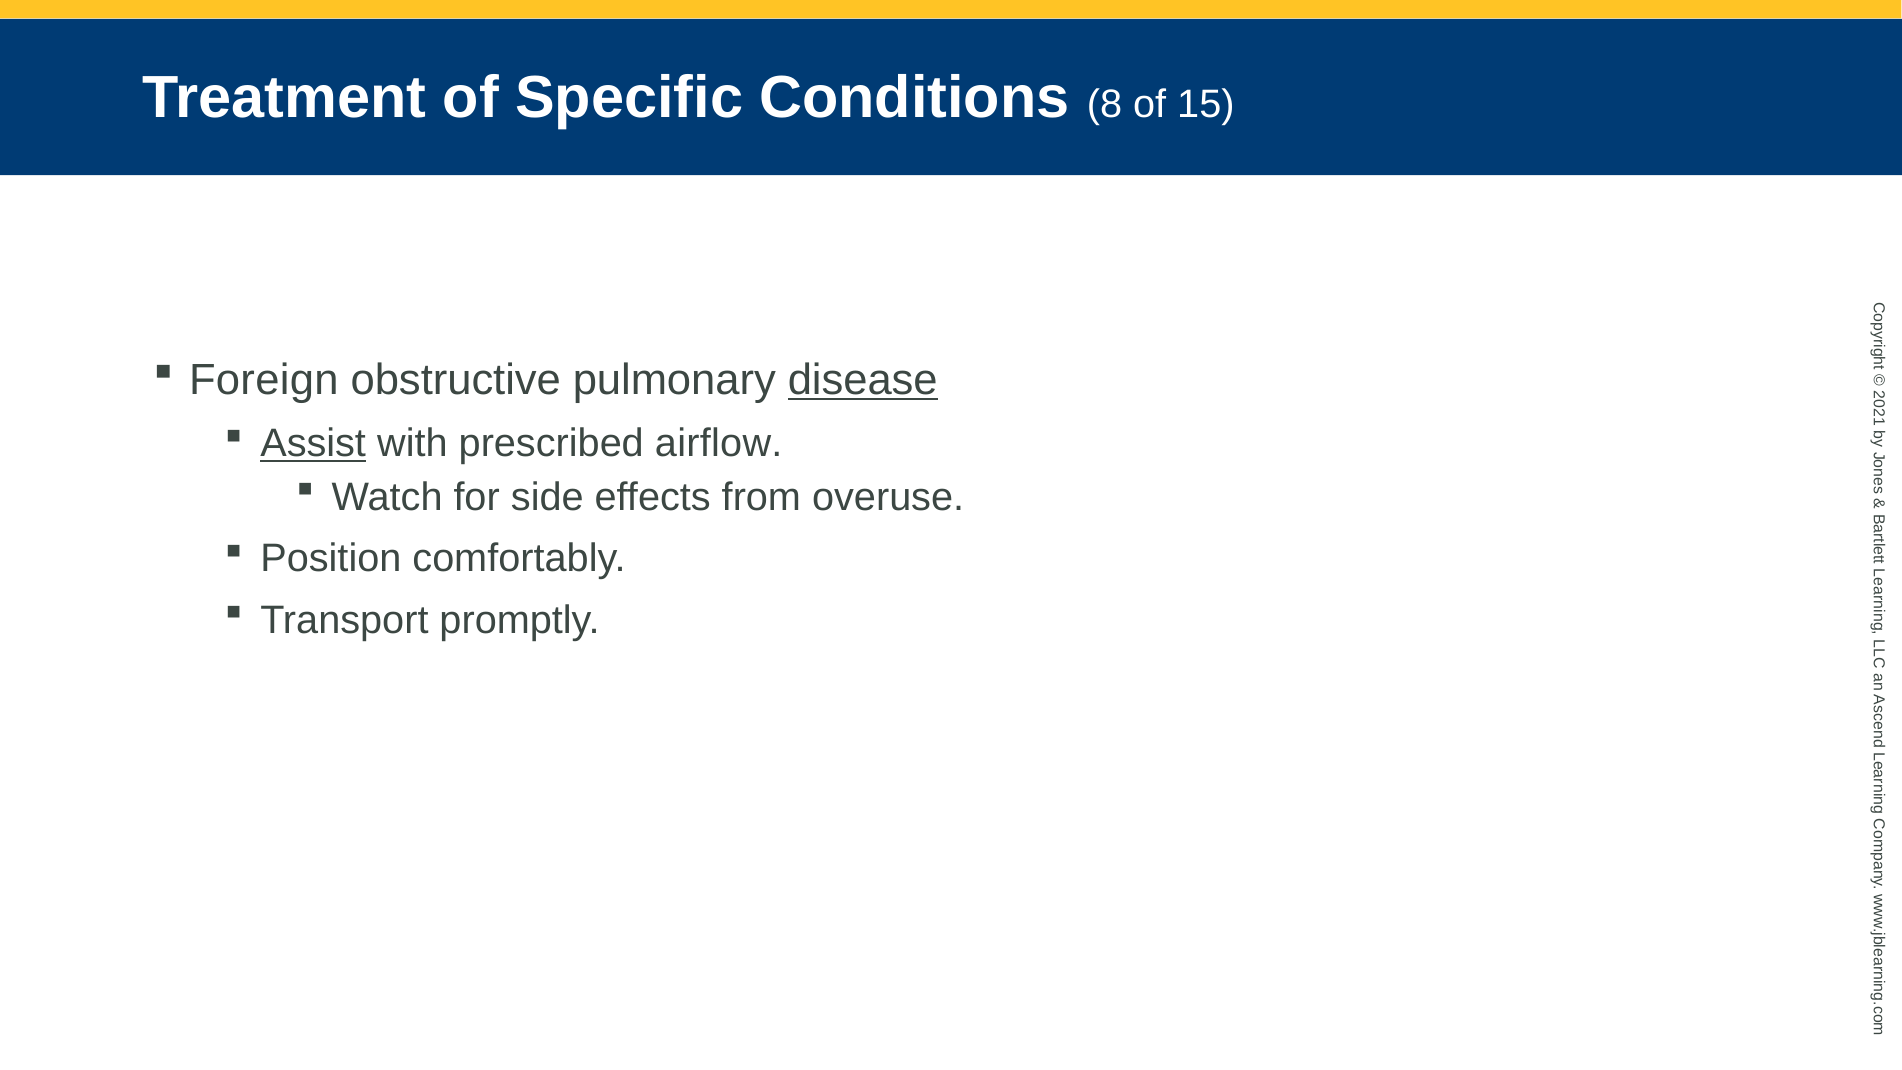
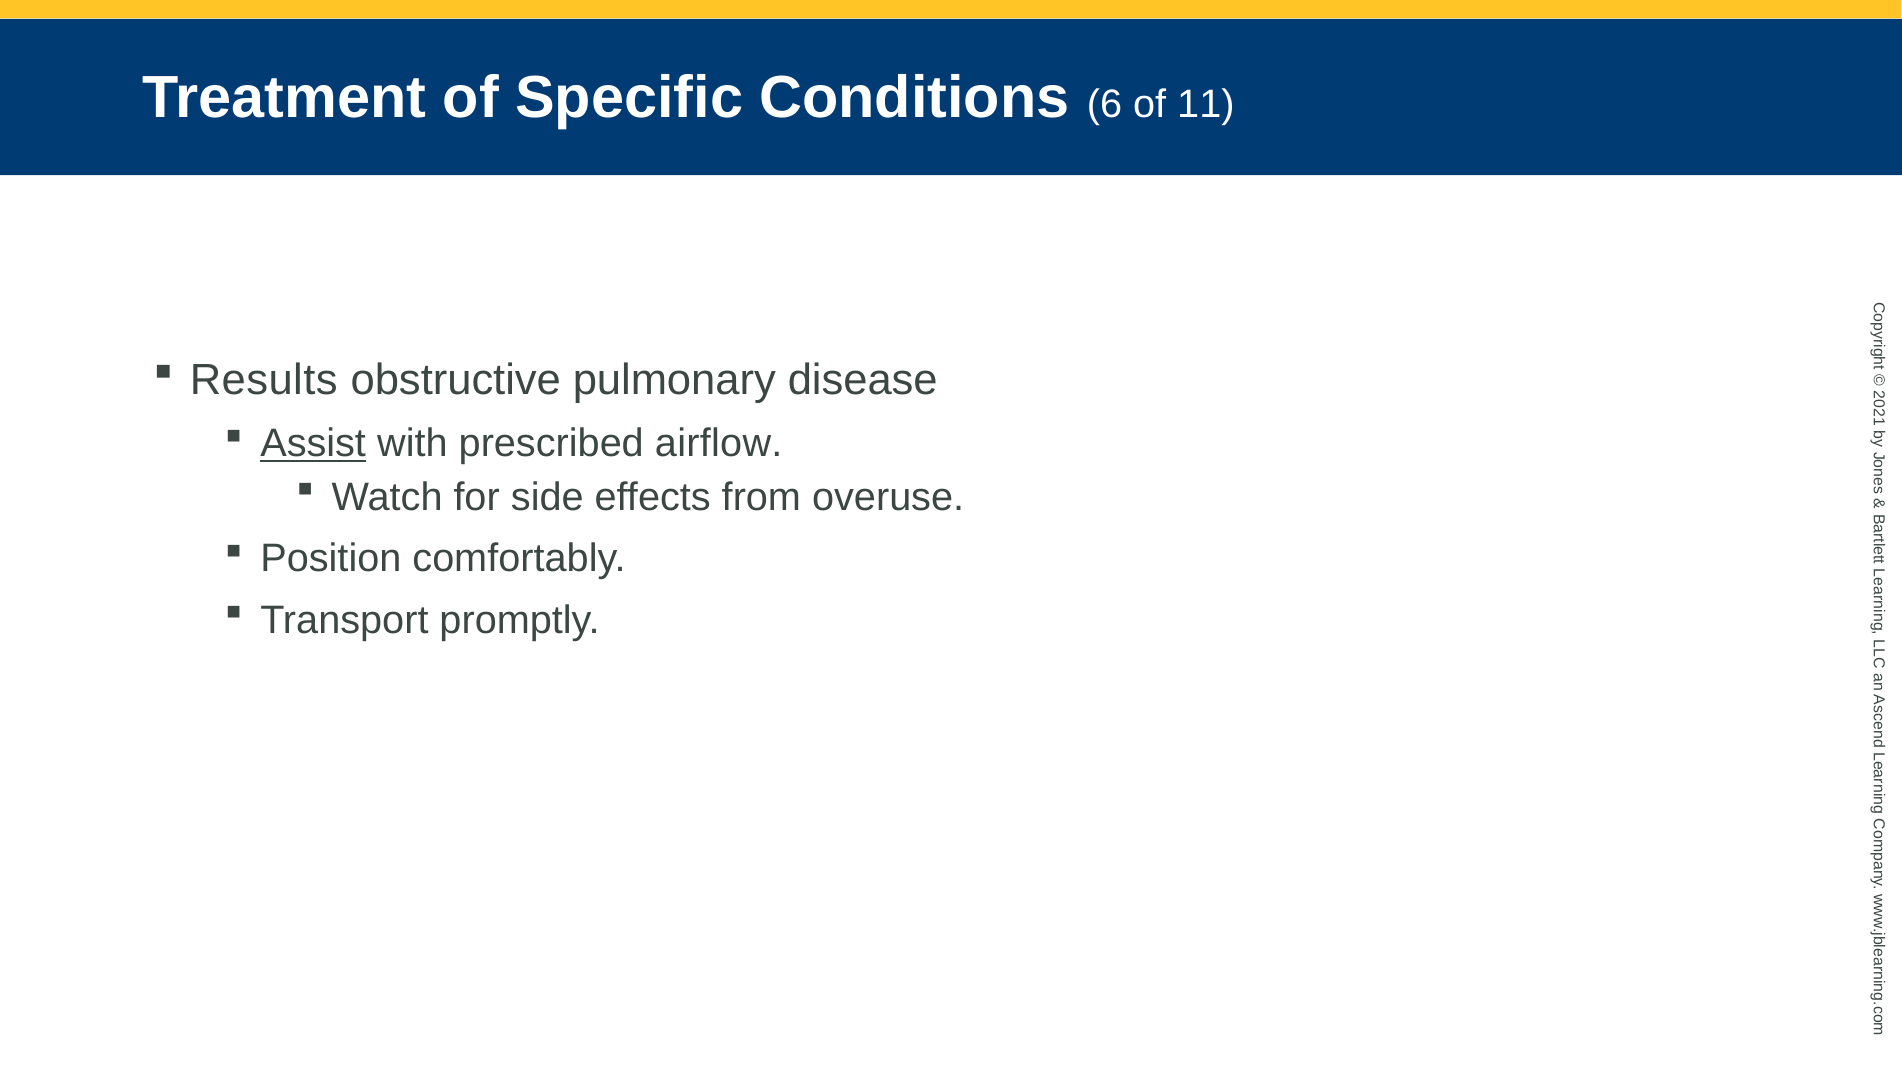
8: 8 -> 6 (1105, 104)
15: 15 -> 11 (1206, 104)
Foreign: Foreign -> Results (264, 380)
disease underline: present -> none (863, 380)
